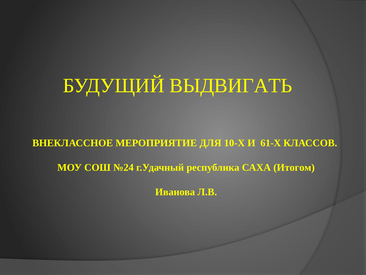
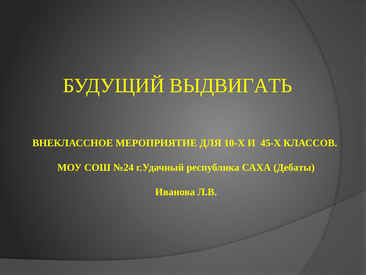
61-Х: 61-Х -> 45-Х (271, 143)
Итогом: Итогом -> Дебаты (294, 167)
